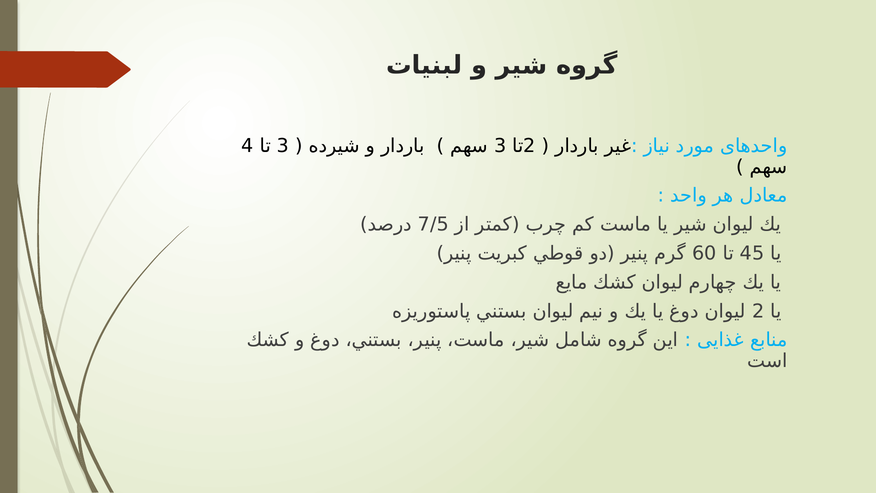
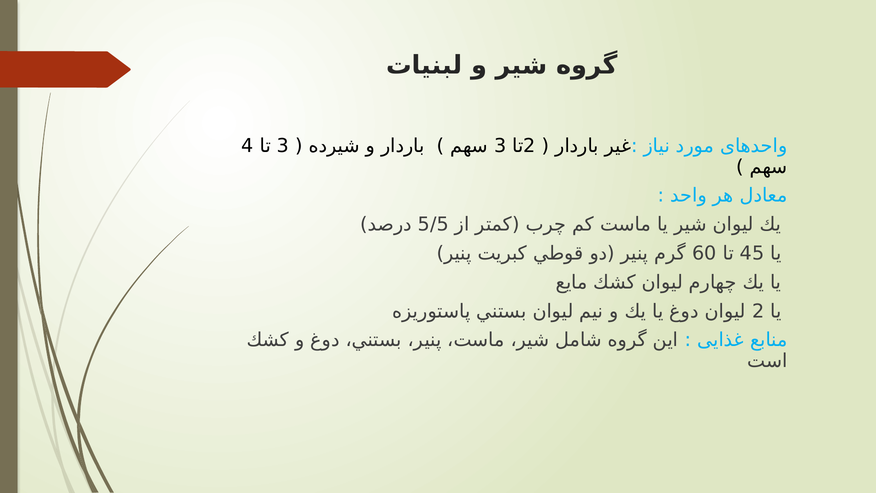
7/5: 7/5 -> 5/5 (433, 224)
